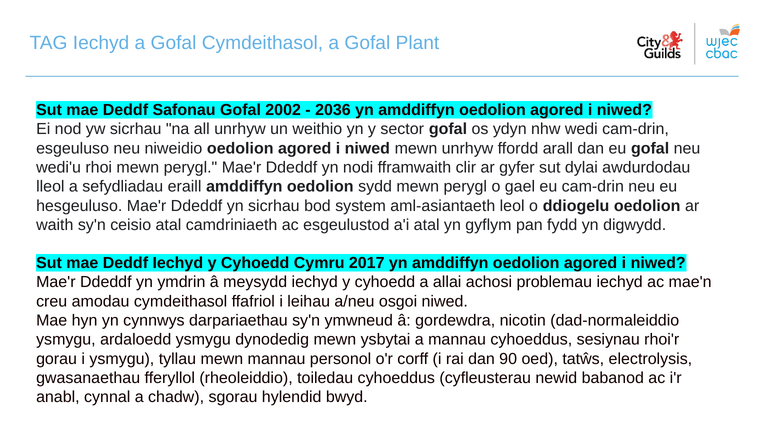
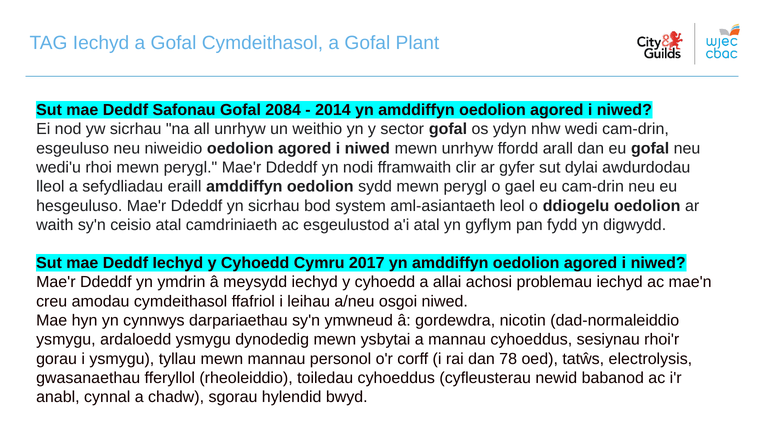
2002: 2002 -> 2084 (283, 110)
2036: 2036 -> 2014 (333, 110)
90: 90 -> 78 (508, 359)
